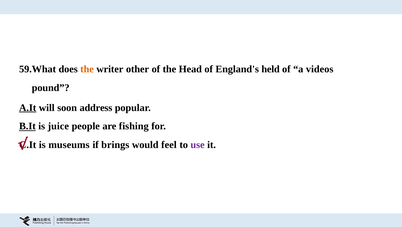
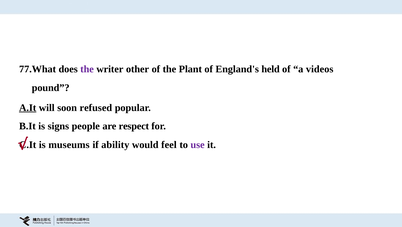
59.What: 59.What -> 77.What (38, 69)
the colour: orange -> purple (87, 69)
Head: Head -> Plant (190, 69)
address: address -> refused (96, 108)
B.It underline: present -> none (27, 126)
juice: juice -> signs (58, 126)
fishing: fishing -> respect (134, 126)
brings: brings -> ability (115, 145)
